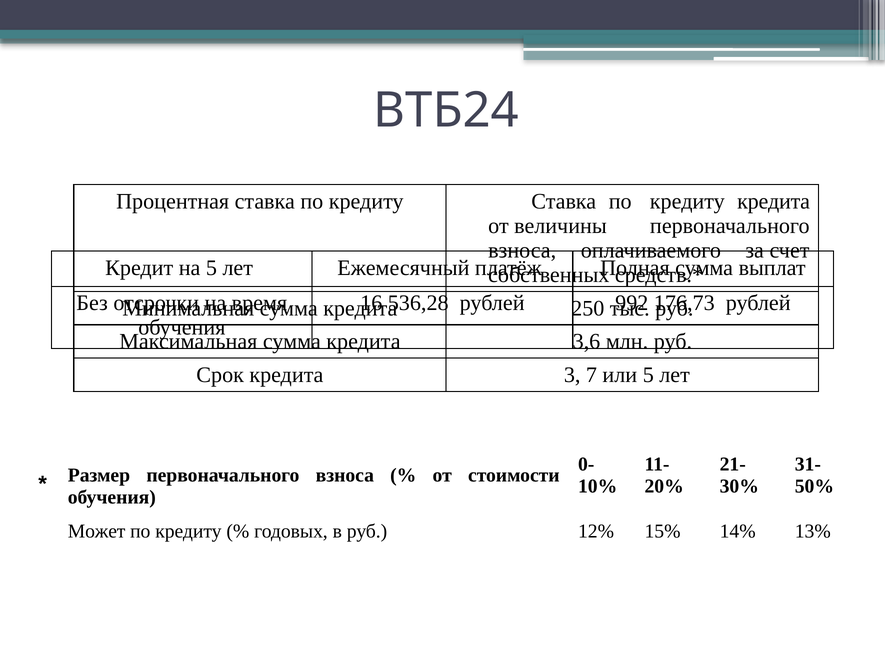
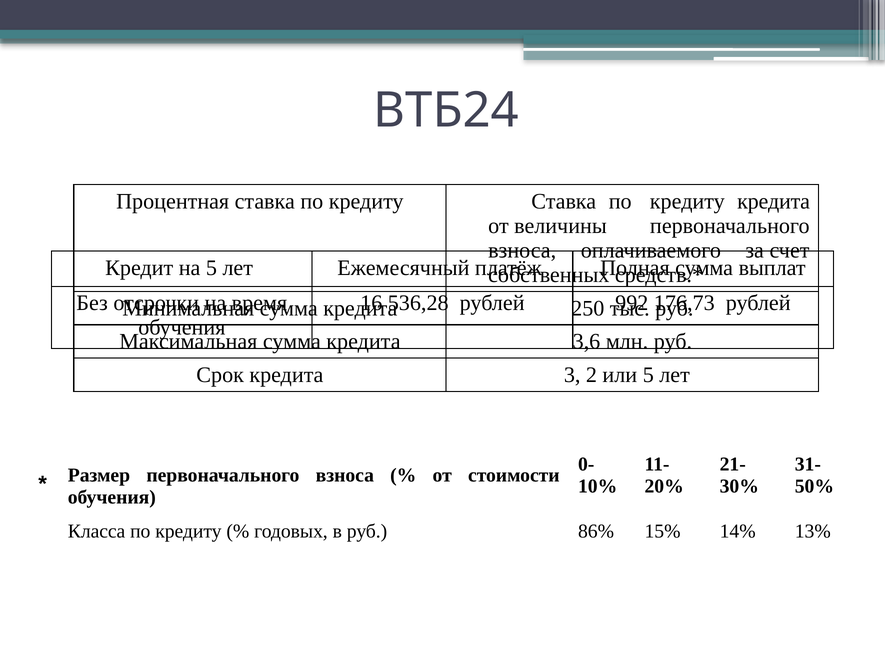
7: 7 -> 2 (592, 375)
Может: Может -> Класса (97, 531)
12%: 12% -> 86% (596, 531)
